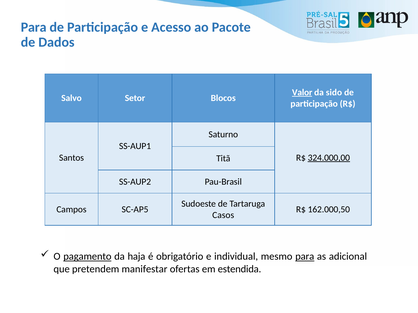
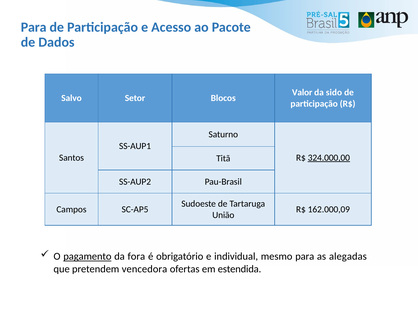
Valor underline: present -> none (302, 93)
162.000,50: 162.000,50 -> 162.000,09 (329, 210)
Casos: Casos -> União (223, 215)
haja: haja -> fora (136, 257)
para underline: present -> none (305, 257)
adicional: adicional -> alegadas (348, 257)
manifestar: manifestar -> vencedora (144, 269)
